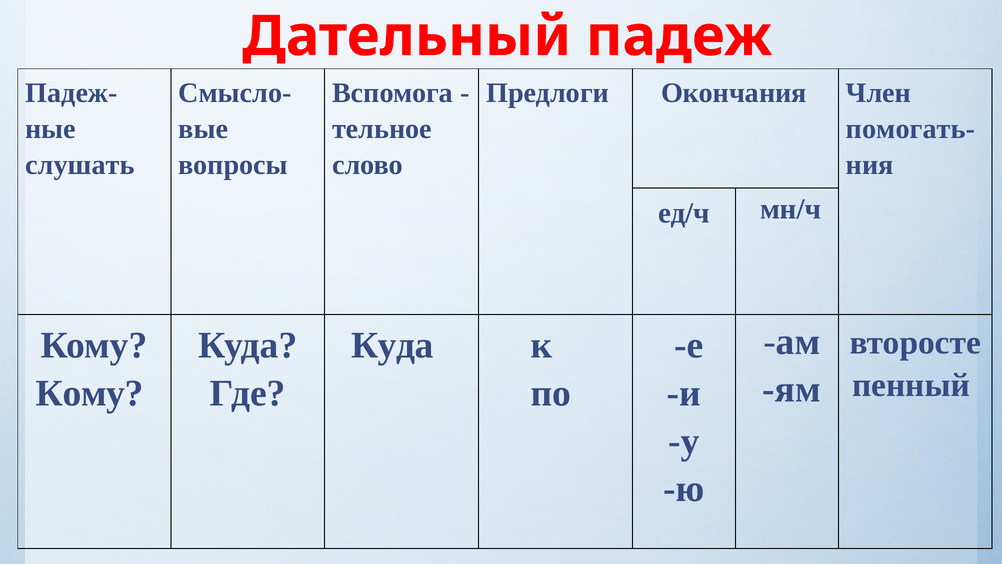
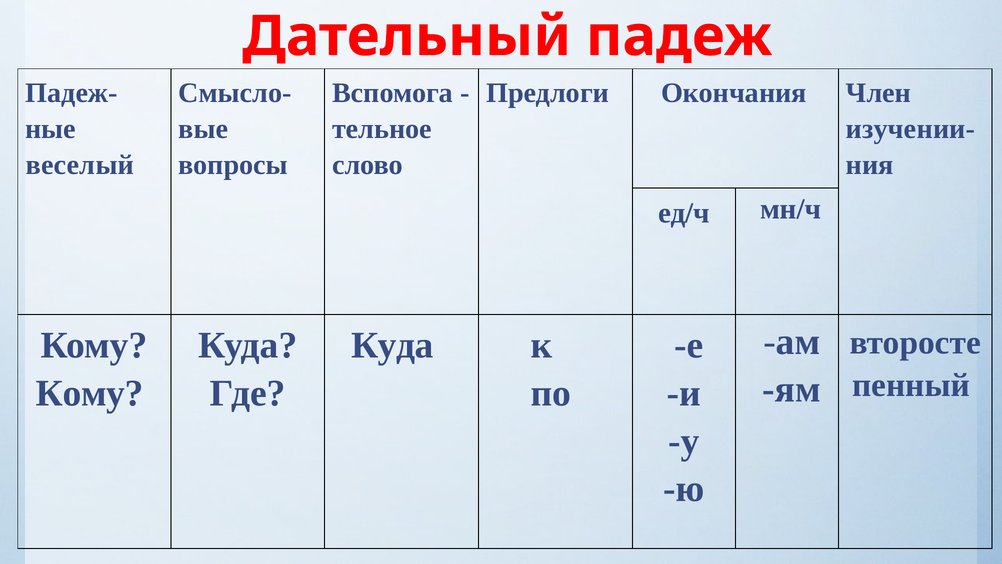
помогать-: помогать- -> изучении- (911, 129)
слушать: слушать -> веселый (80, 165)
